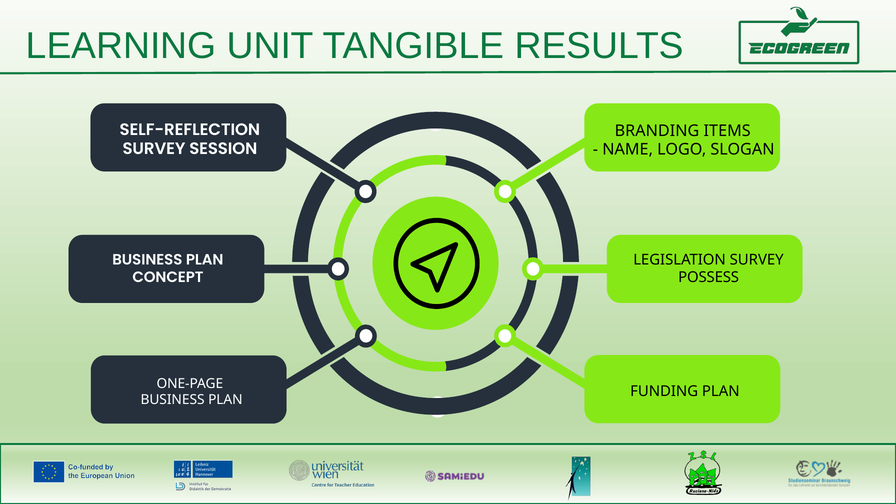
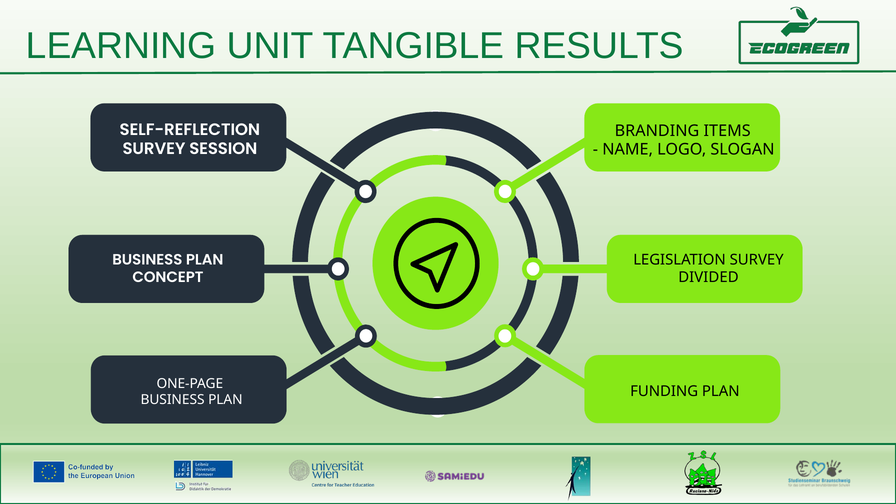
POSSESS: POSSESS -> DIVIDED (708, 277)
